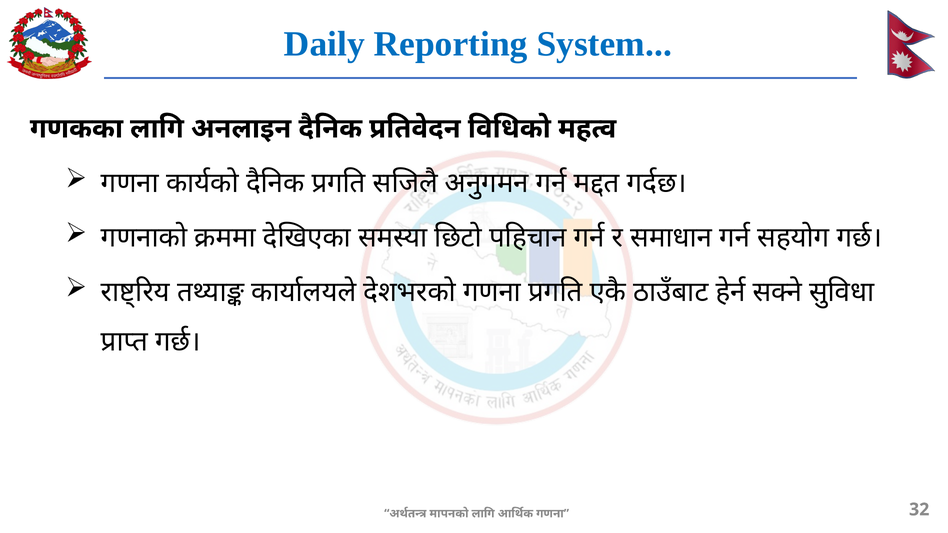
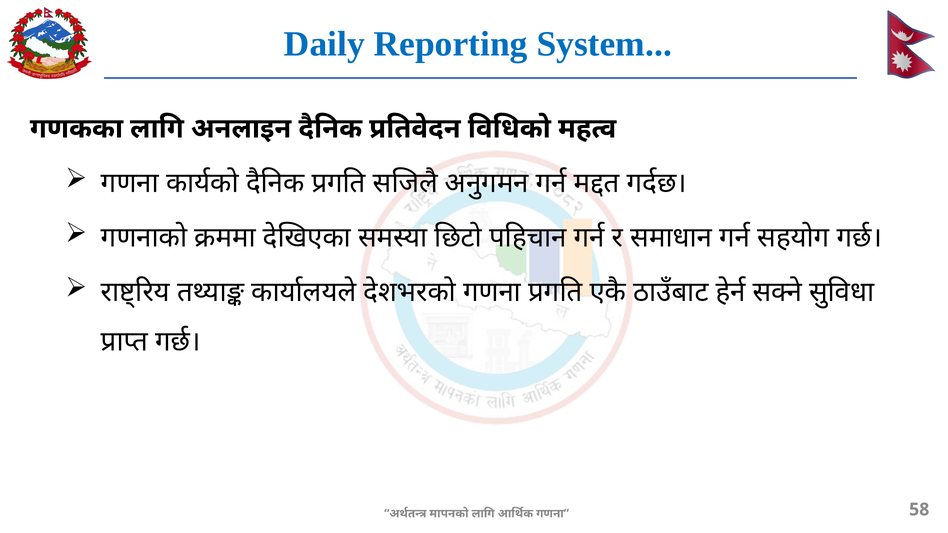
32: 32 -> 58 (919, 510)
